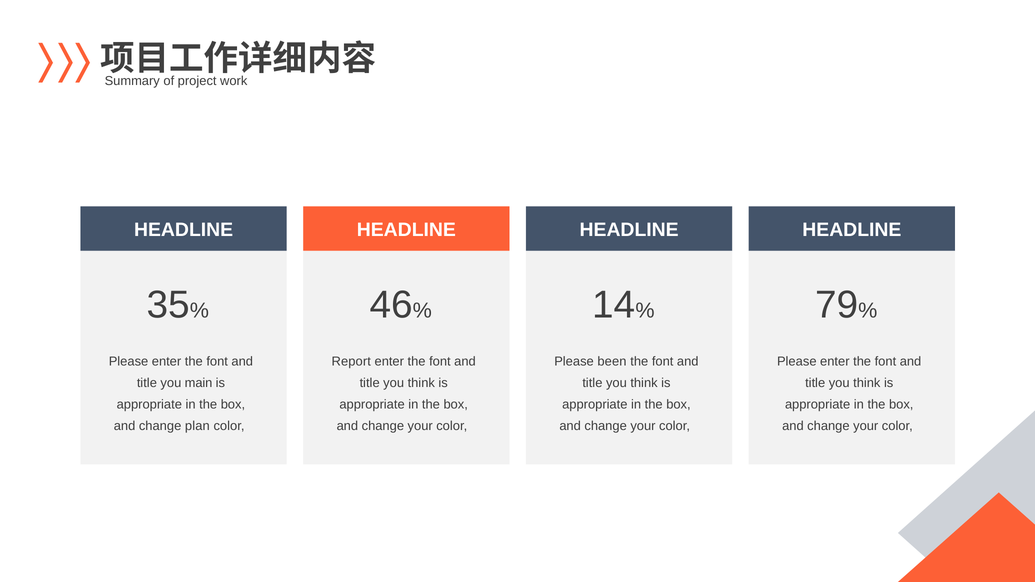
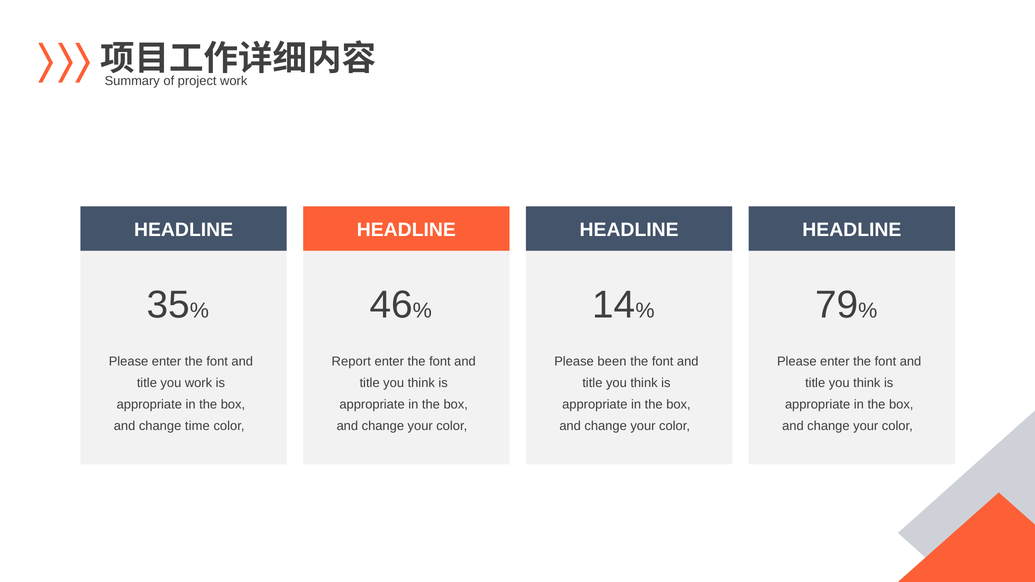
you main: main -> work (199, 383)
plan: plan -> time (197, 426)
